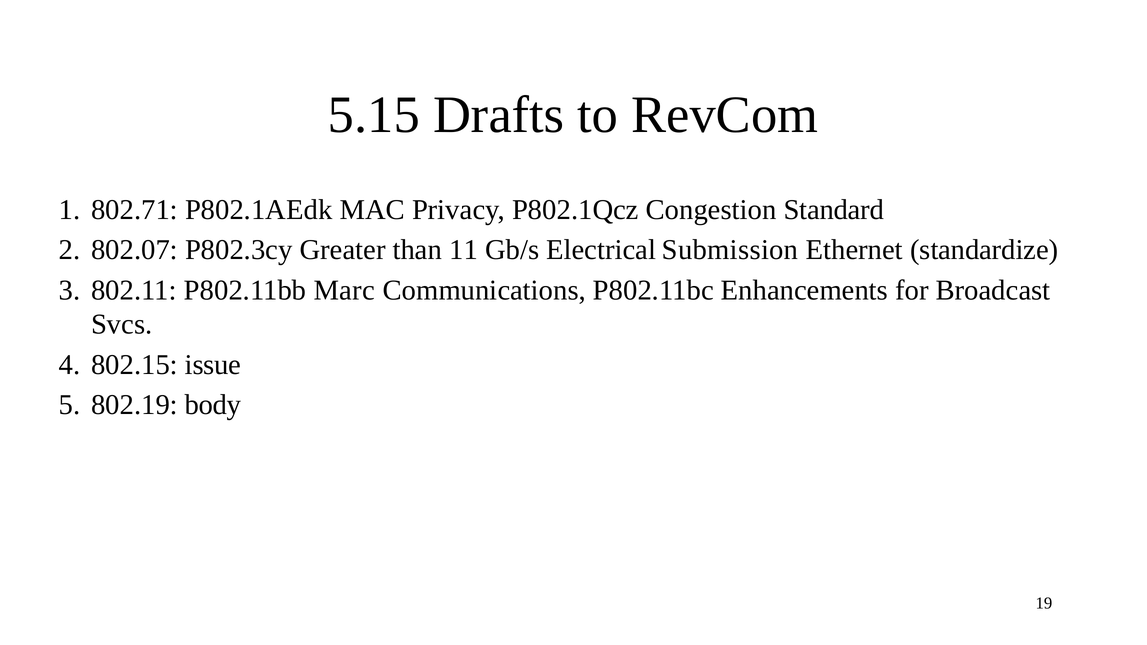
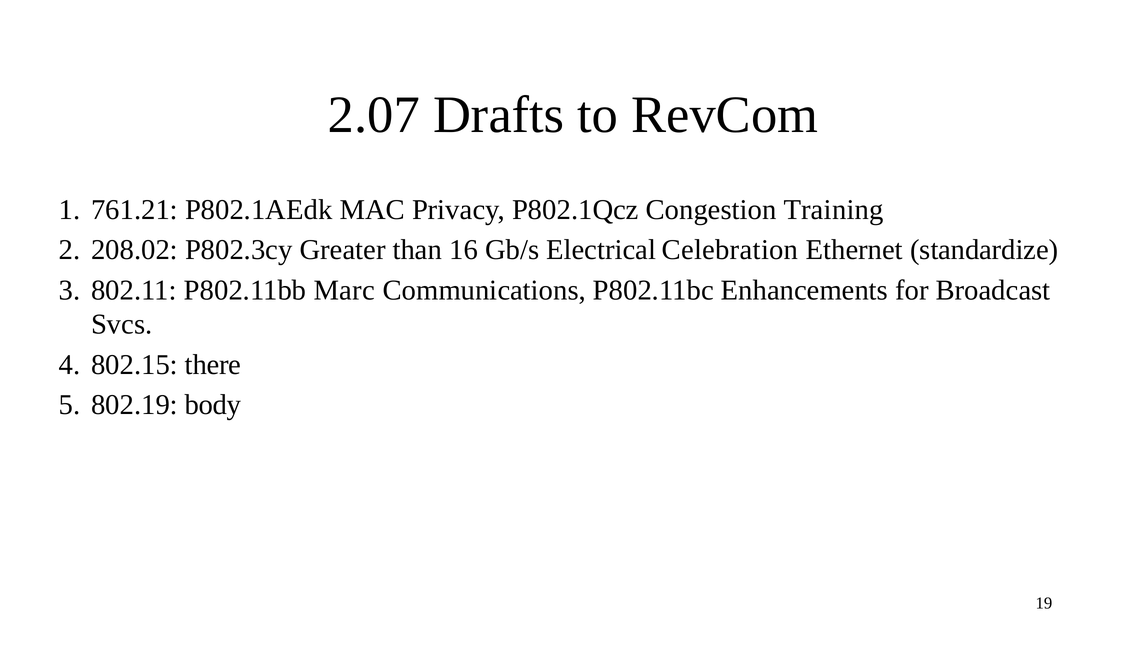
5.15: 5.15 -> 2.07 (374, 115)
802.71: 802.71 -> 761.21 (134, 210)
Standard: Standard -> Training (834, 210)
802.07: 802.07 -> 208.02 (134, 250)
11: 11 -> 16 (464, 250)
Submission: Submission -> Celebration (730, 250)
issue: issue -> there (213, 365)
